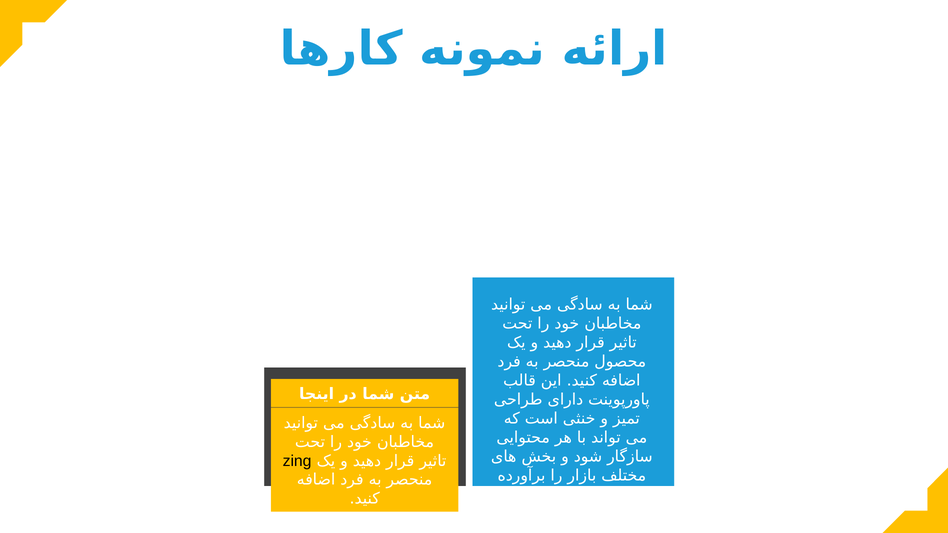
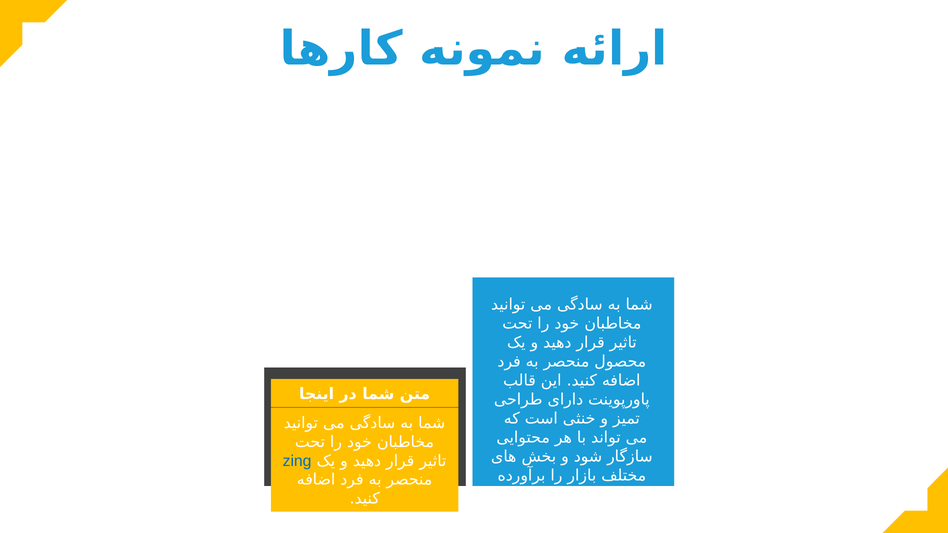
zing colour: black -> blue (297, 461)
